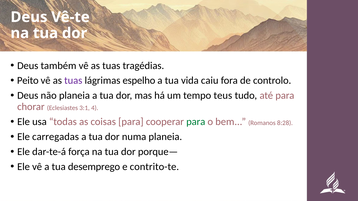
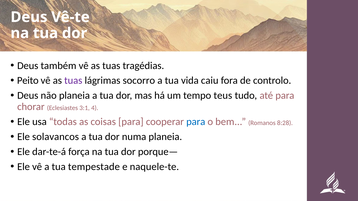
espelho: espelho -> socorro (139, 81)
para colour: green -> blue (196, 122)
carregadas: carregadas -> solavancos (56, 137)
desemprego: desemprego -> tempestade (94, 167)
contrito-te: contrito-te -> naquele-te (154, 167)
